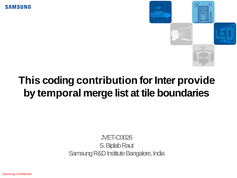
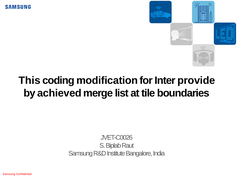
contribution: contribution -> modification (107, 80)
temporal: temporal -> achieved (59, 93)
